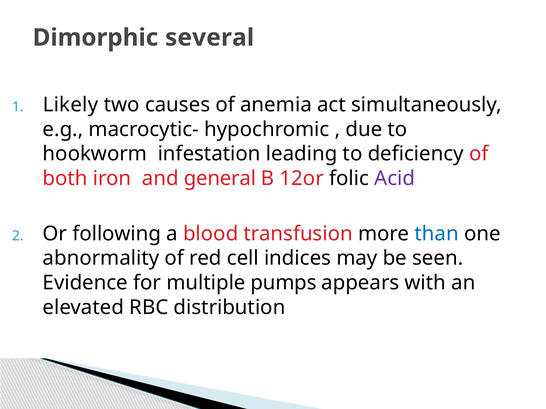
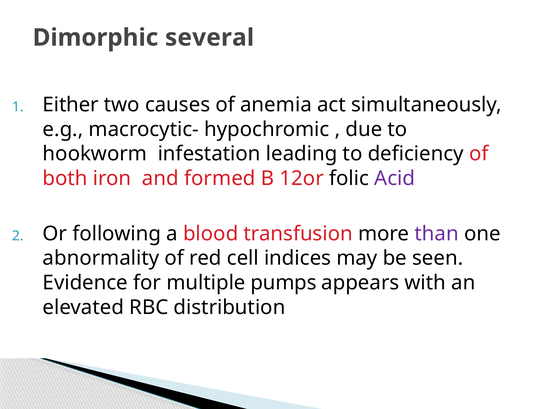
Likely: Likely -> Either (71, 105)
general: general -> formed (220, 179)
than colour: blue -> purple (437, 234)
